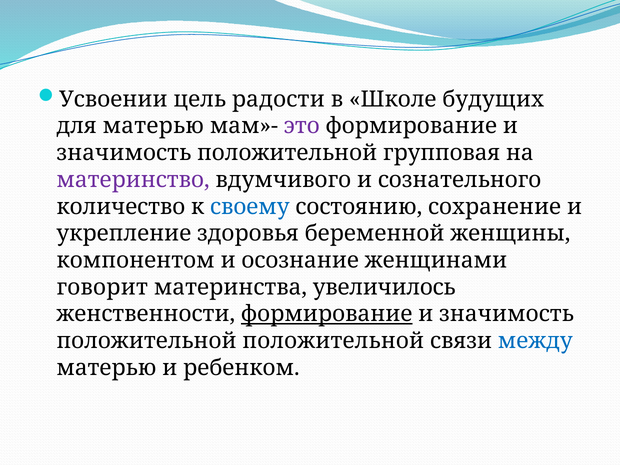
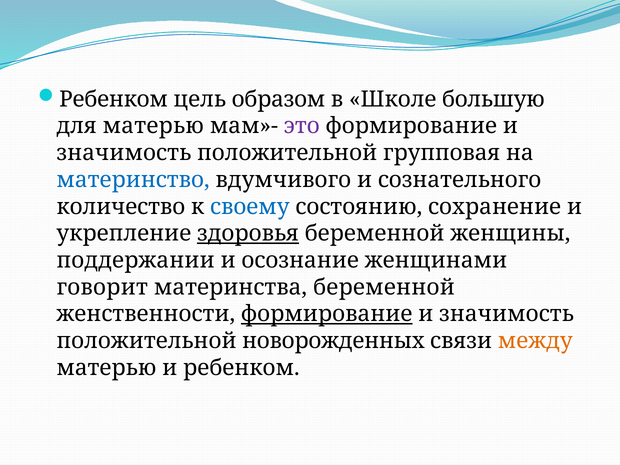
Усвоении: Усвоении -> Ребенком (114, 99)
радости: радости -> образом (278, 99)
будущих: будущих -> большую (493, 99)
материнство colour: purple -> blue (133, 180)
здоровья underline: none -> present (248, 234)
компонентом: компонентом -> поддержании (136, 260)
материнства увеличилось: увеличилось -> беременной (384, 287)
положительной положительной: положительной -> новорожденных (333, 341)
между colour: blue -> orange (535, 341)
